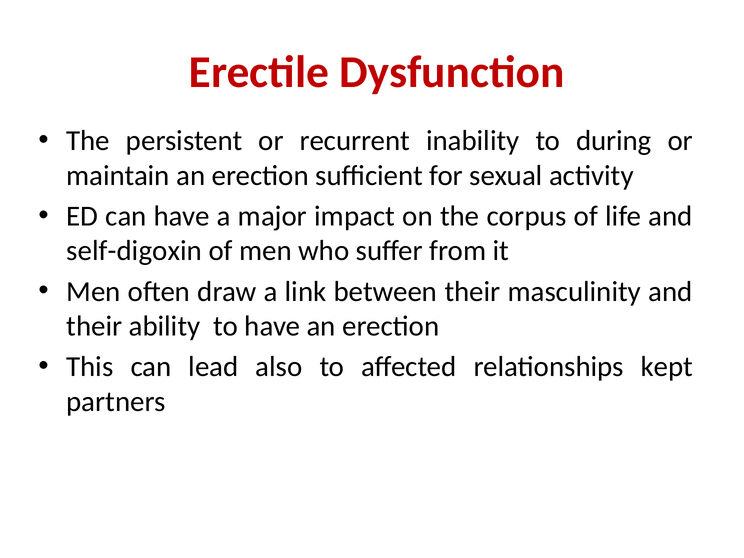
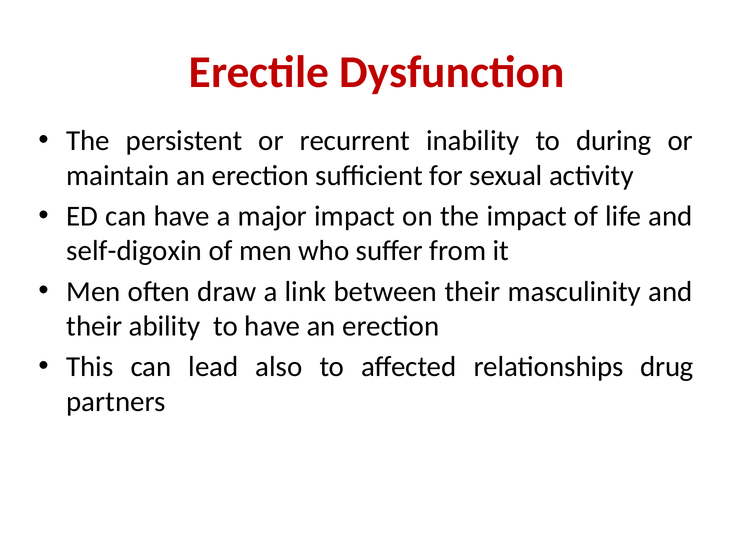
the corpus: corpus -> impact (527, 216)
kept: kept -> drug (667, 367)
